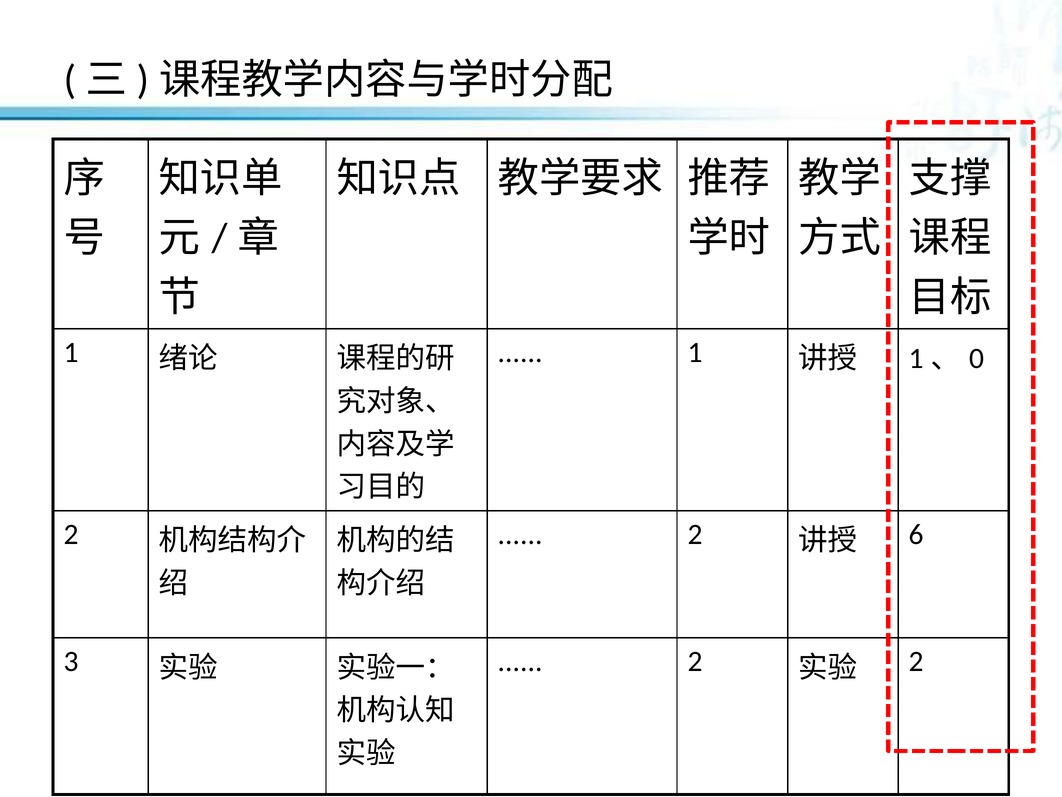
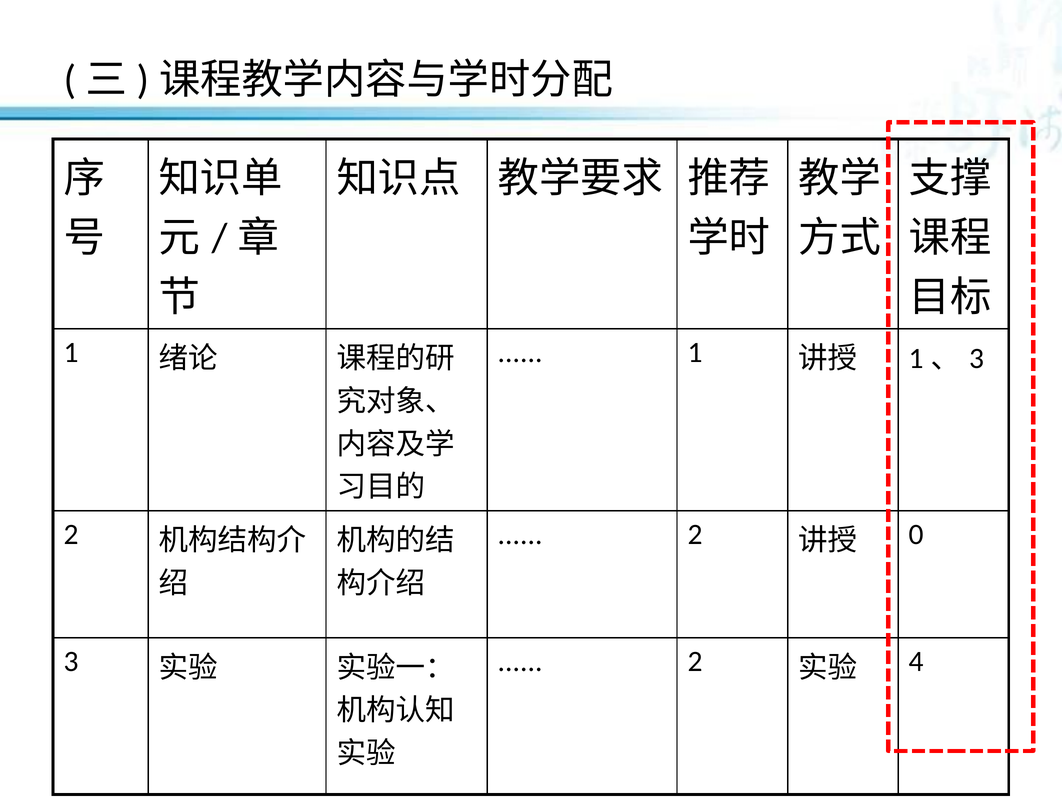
0: 0 -> 3 (976, 358)
6: 6 -> 0 (916, 534)
2: 2 -> 4 (916, 661)
